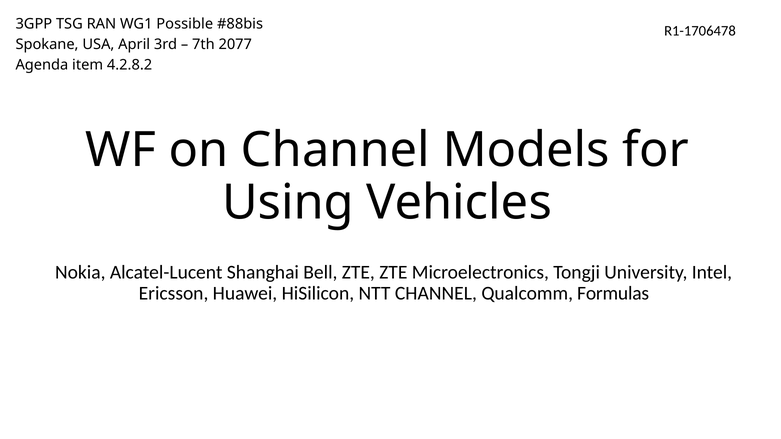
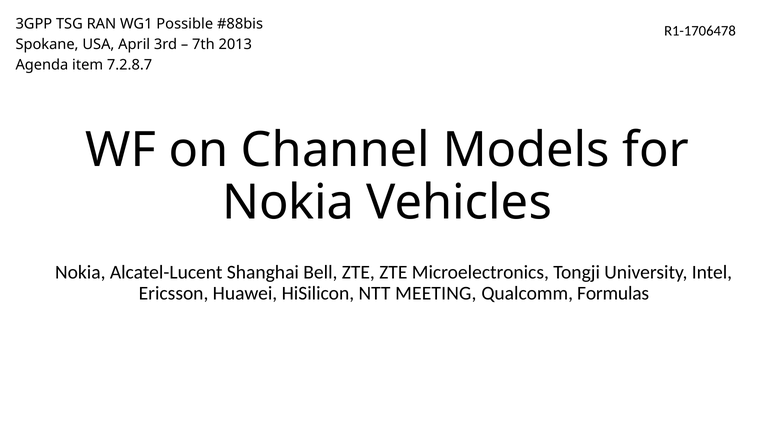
2077: 2077 -> 2013 (235, 44)
4.2.8.2: 4.2.8.2 -> 7.2.8.7 (130, 65)
Using: Using -> Nokia (288, 203)
NTT CHANNEL: CHANNEL -> MEETING (436, 294)
